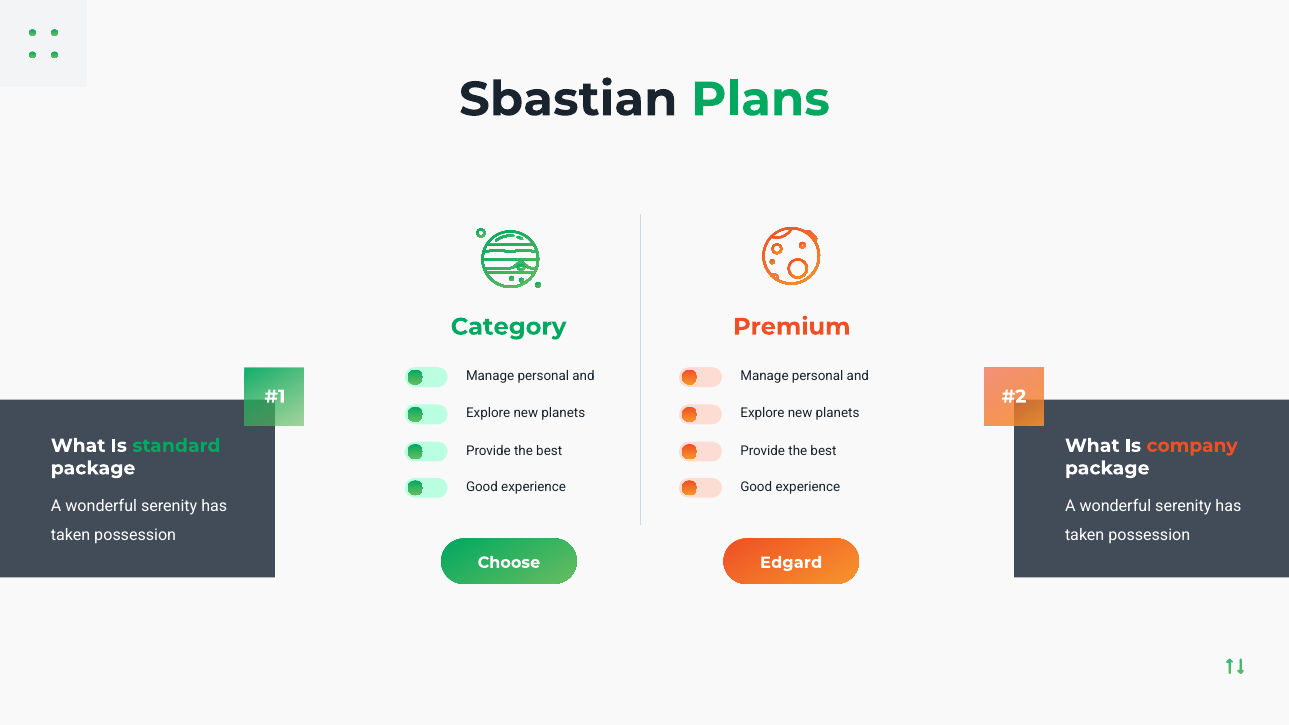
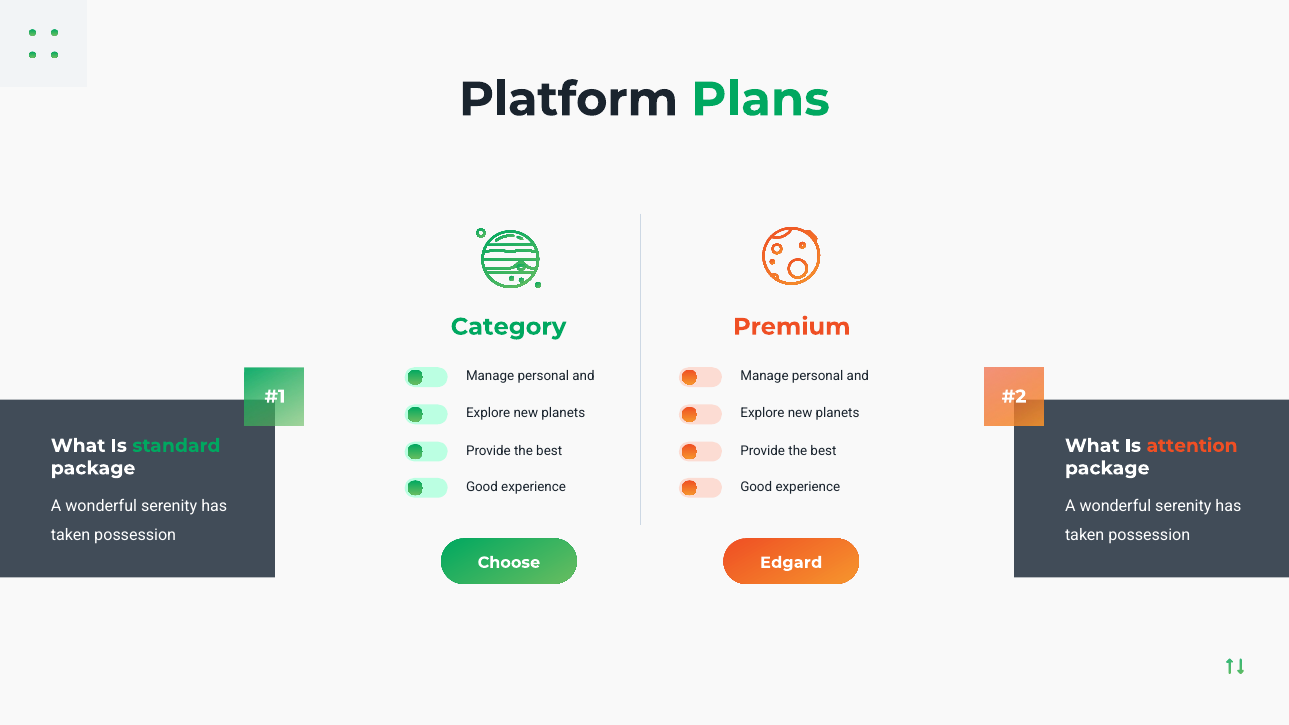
Sbastian: Sbastian -> Platform (569, 99)
company: company -> attention (1192, 446)
